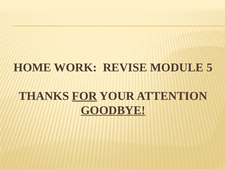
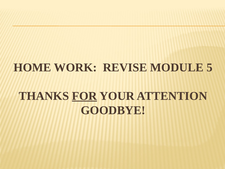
GOODBYE underline: present -> none (113, 110)
